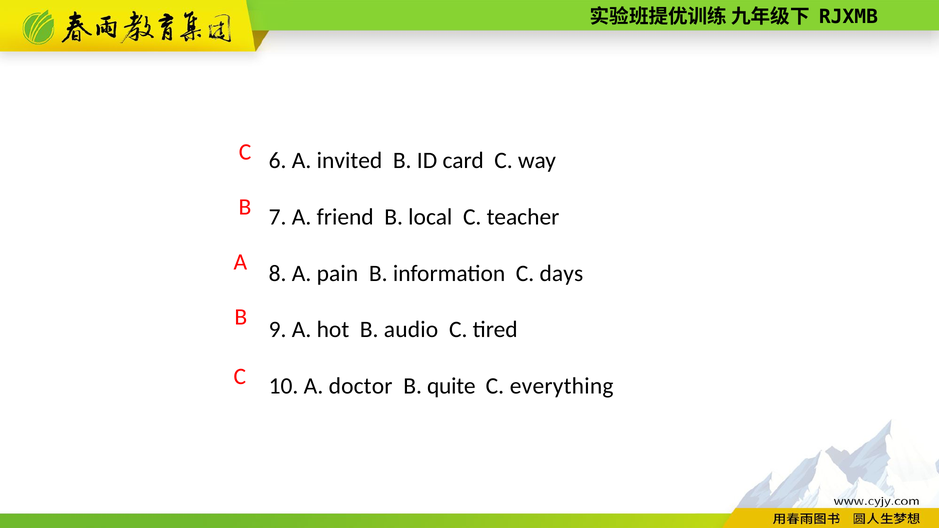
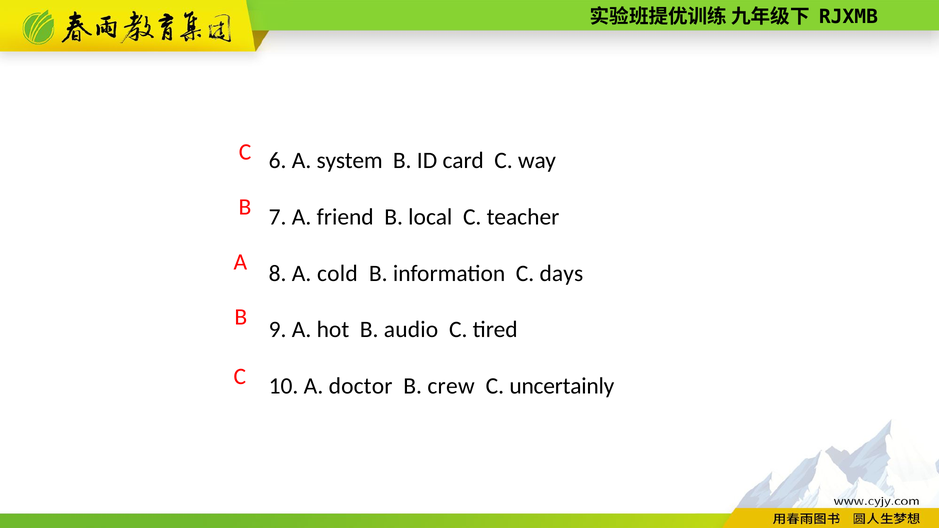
invited: invited -> system (350, 161)
pain: pain -> cold (337, 273)
quite: quite -> crew (451, 386)
everything: everything -> uncertainly (562, 386)
